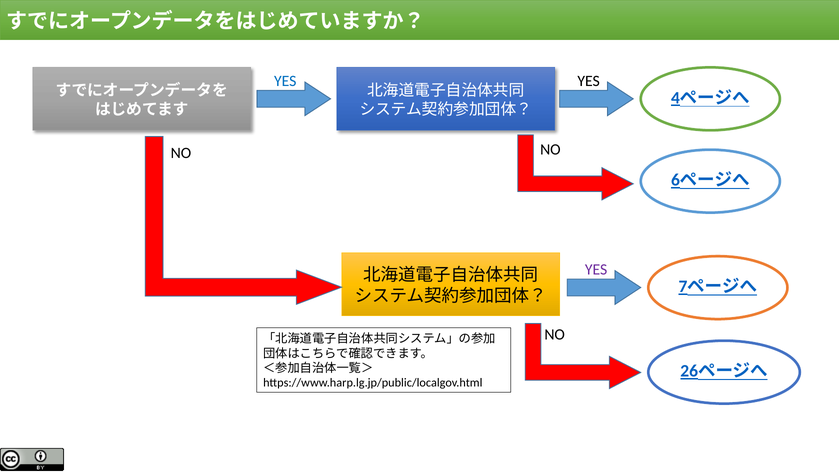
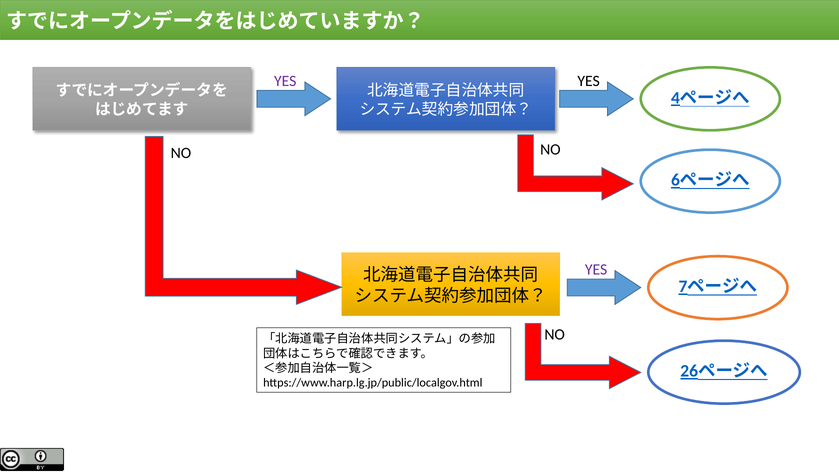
YES colour: blue -> purple (285, 81)
